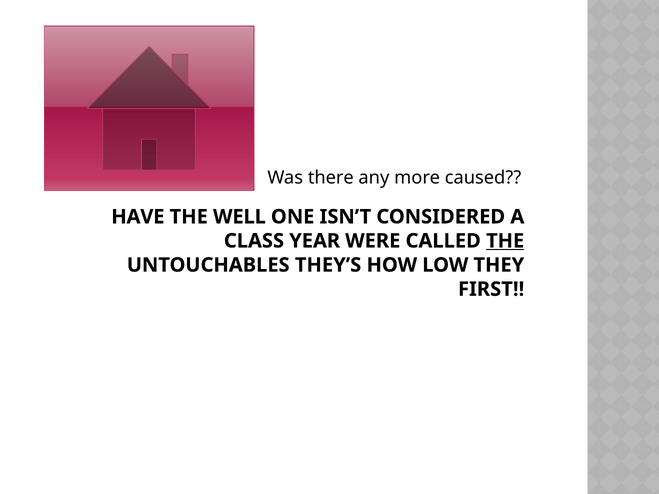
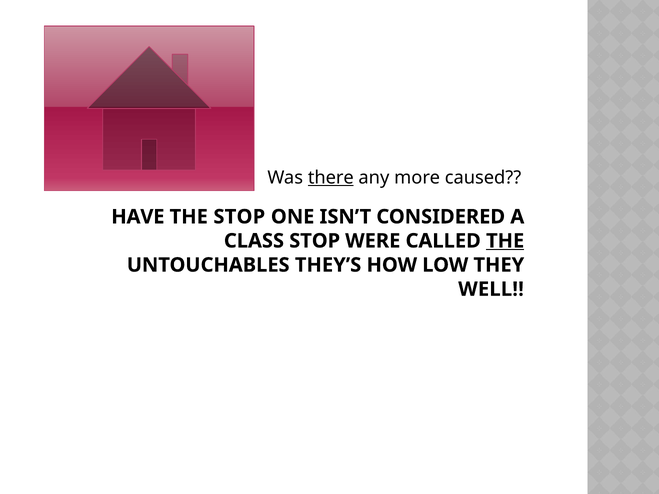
there underline: none -> present (331, 178)
THE WELL: WELL -> STOP (239, 217)
CLASS YEAR: YEAR -> STOP (315, 241)
FIRST: FIRST -> WELL (491, 289)
